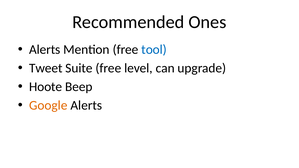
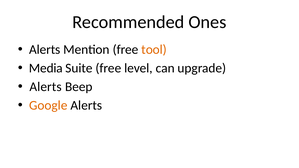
tool colour: blue -> orange (154, 50)
Tweet: Tweet -> Media (46, 68)
Hoote: Hoote -> Alerts (46, 87)
